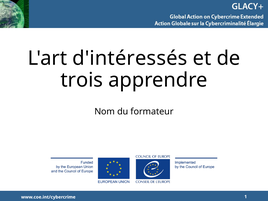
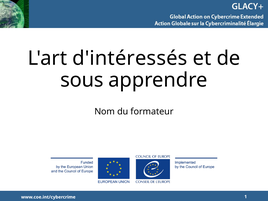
trois: trois -> sous (82, 80)
